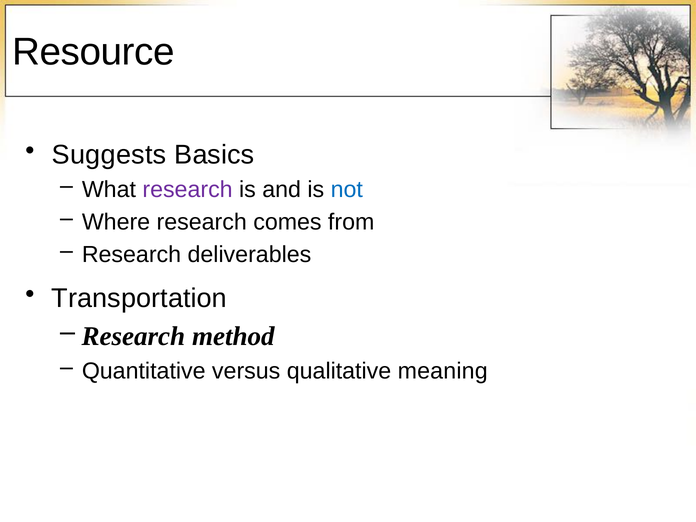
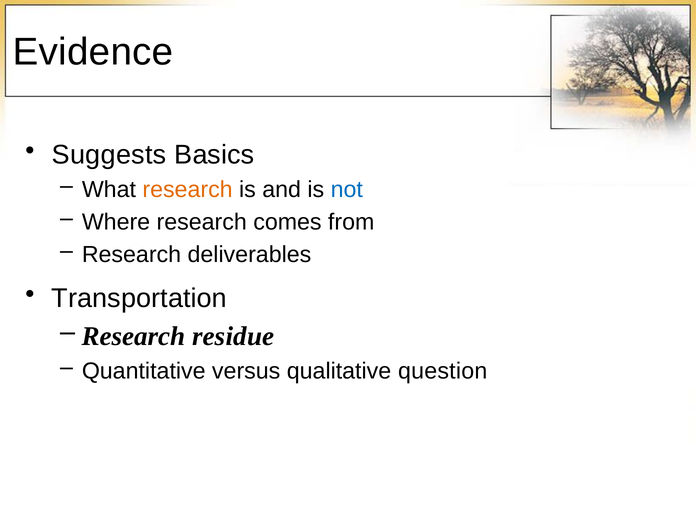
Resource: Resource -> Evidence (93, 52)
research colour: purple -> orange (188, 190)
method: method -> residue (233, 336)
meaning: meaning -> question (443, 371)
